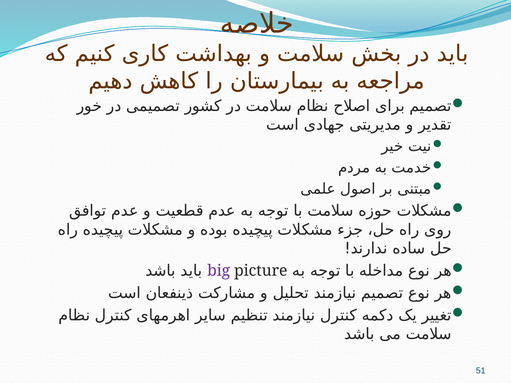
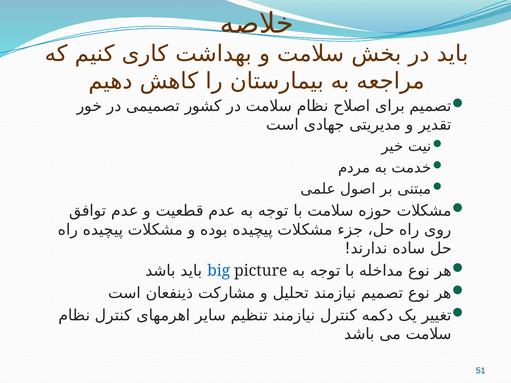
big colour: purple -> blue (219, 271)
